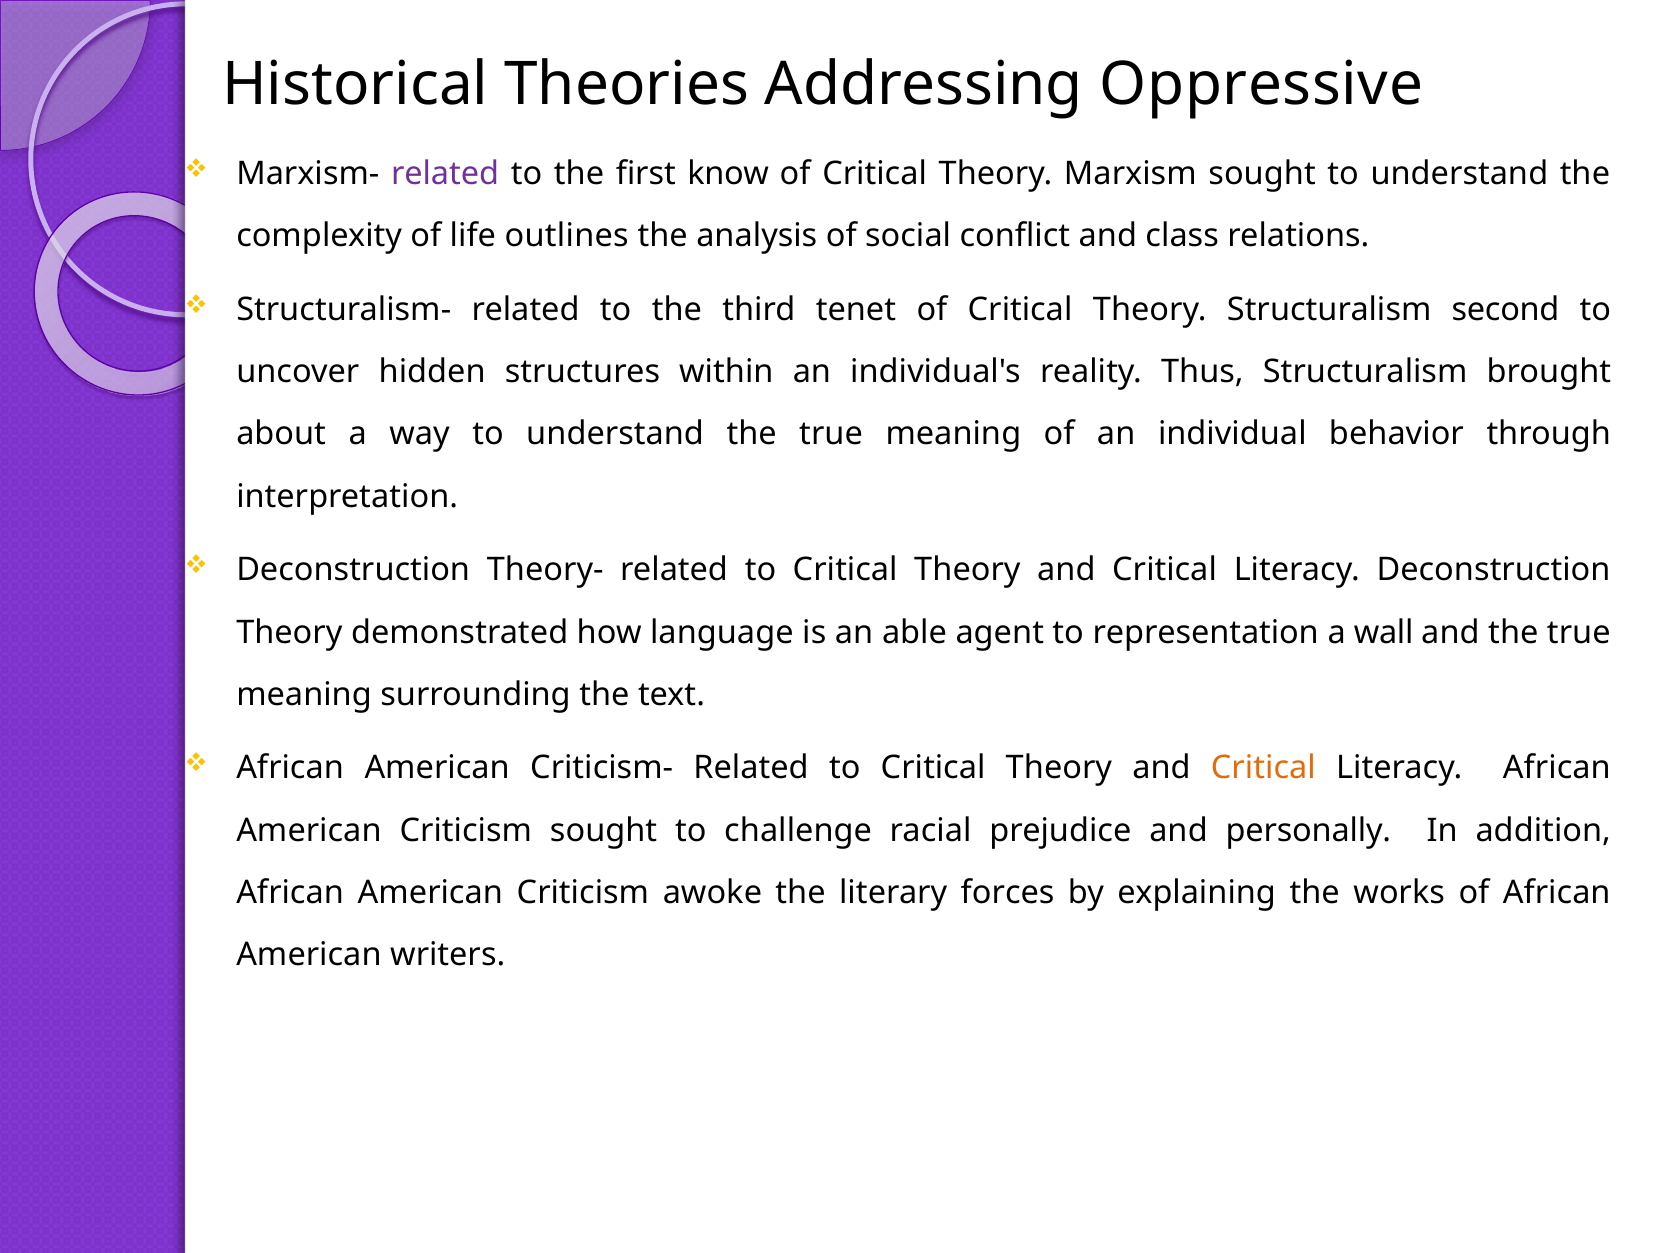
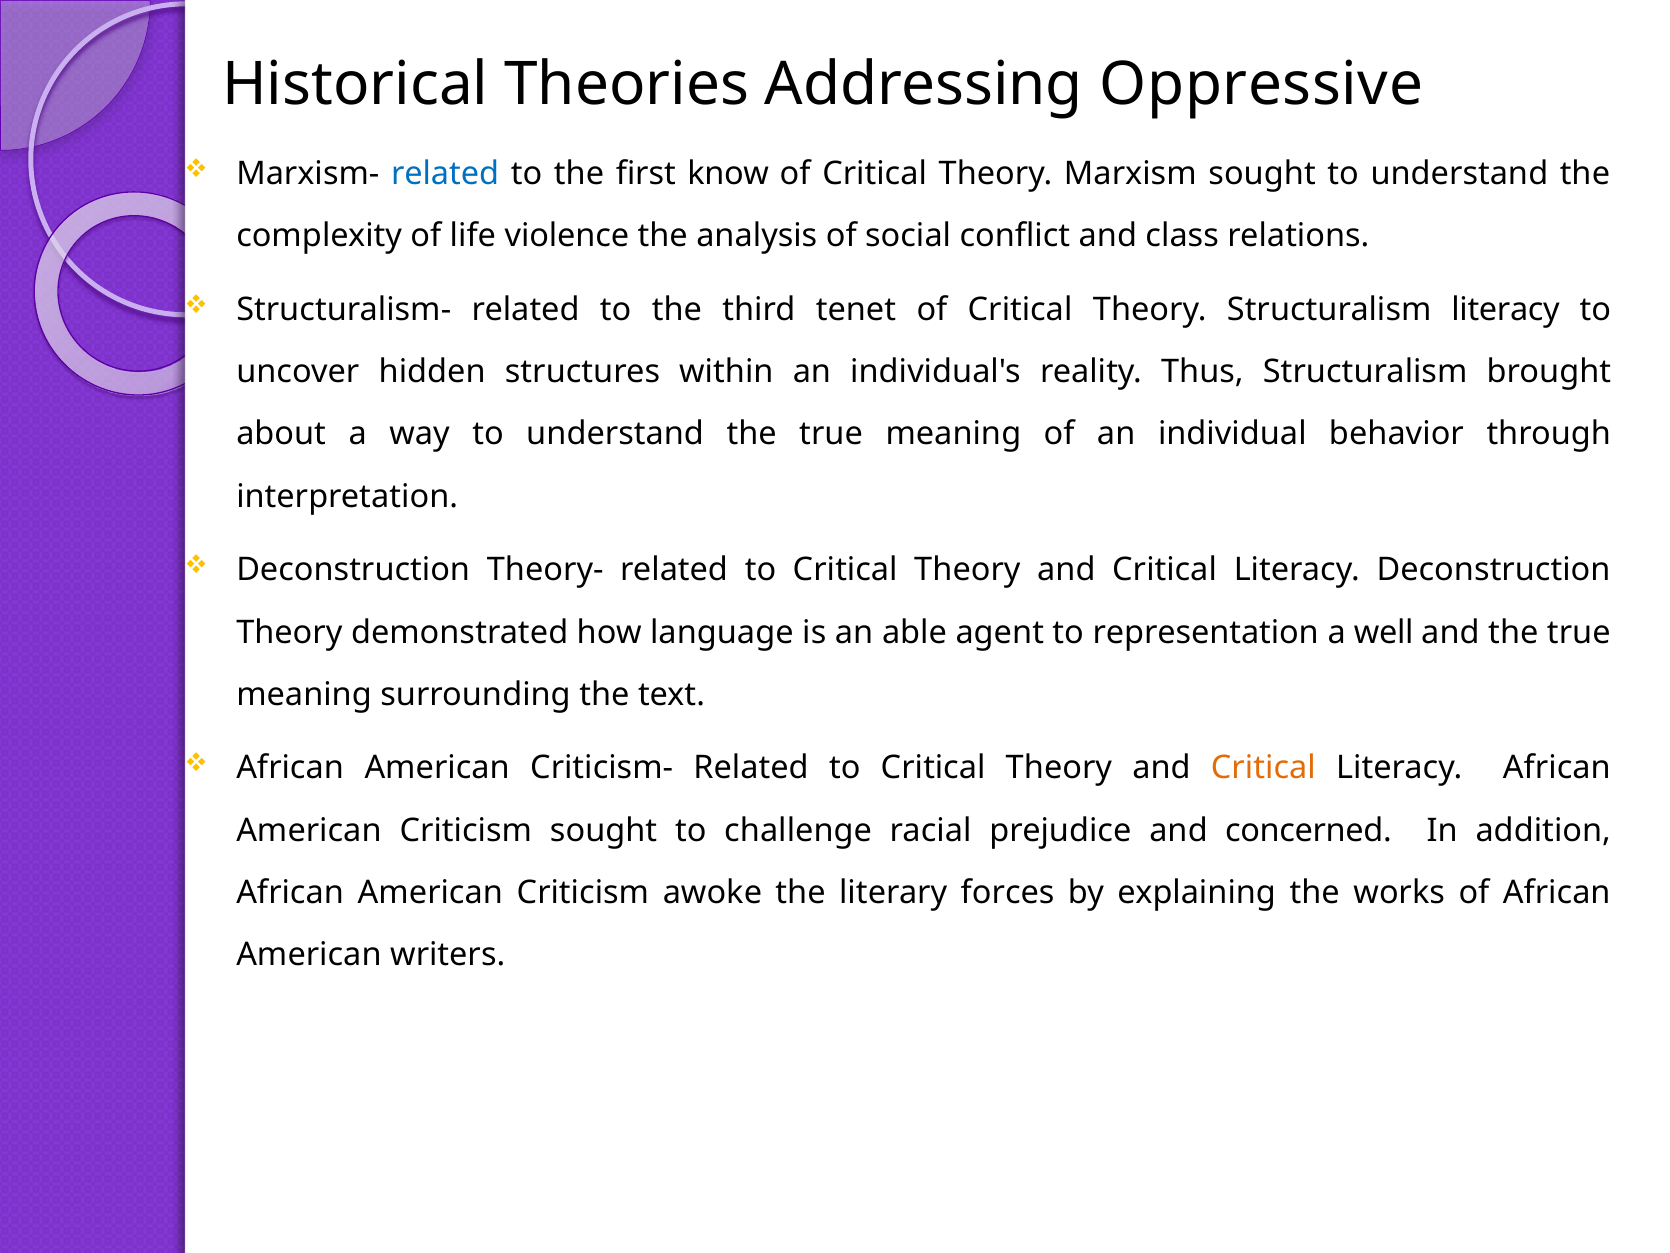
related colour: purple -> blue (445, 174)
outlines: outlines -> violence (567, 236)
Structuralism second: second -> literacy (1506, 309)
wall: wall -> well (1384, 632)
personally: personally -> concerned (1308, 830)
